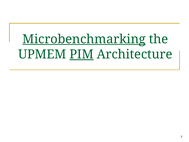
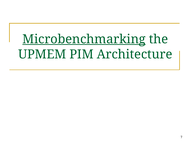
PIM underline: present -> none (82, 54)
